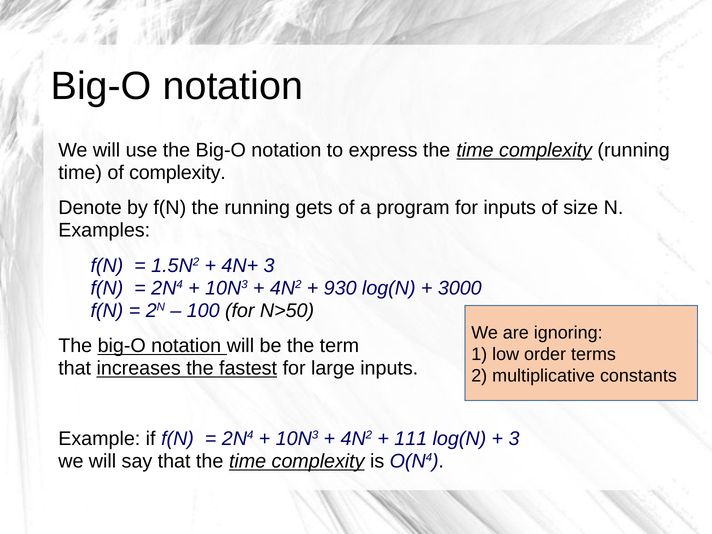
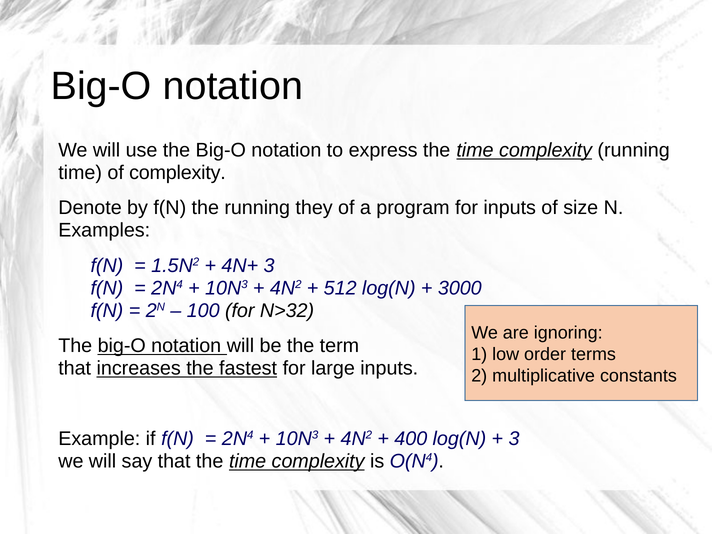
gets: gets -> they (314, 208)
930: 930 -> 512 (340, 288)
N>50: N>50 -> N>32 (287, 311)
111: 111 -> 400 (411, 439)
